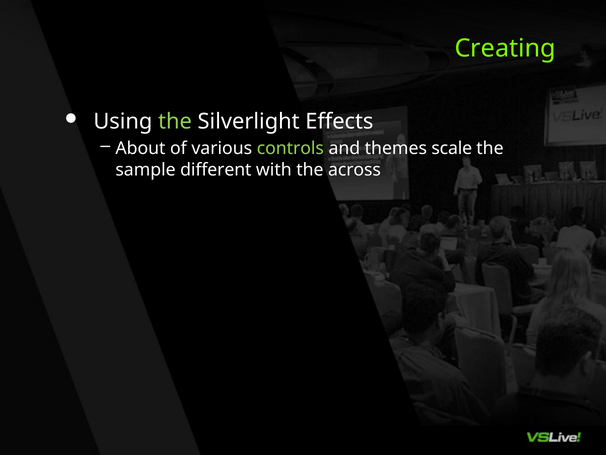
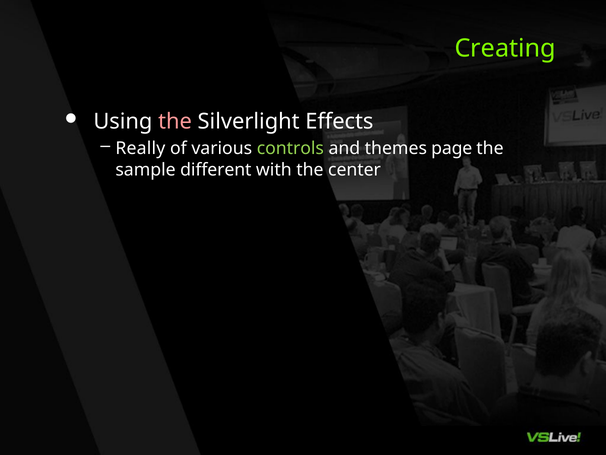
the colour: light green -> pink (175, 122)
About: About -> Really (140, 148)
scale: scale -> page (452, 148)
across: across -> center (354, 169)
